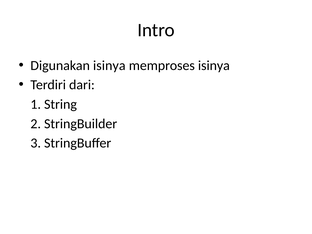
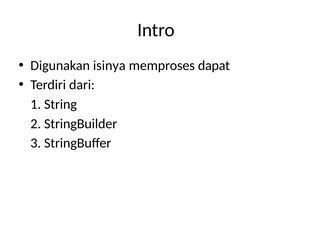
memproses isinya: isinya -> dapat (214, 65)
